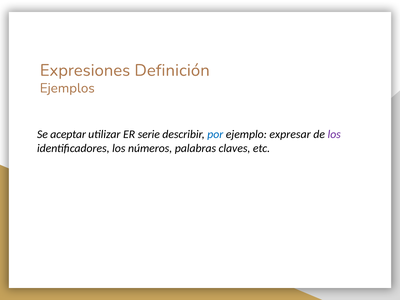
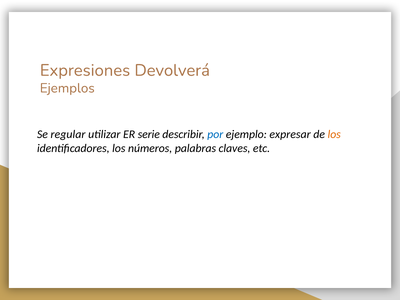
Definición: Definición -> Devolverá (172, 70)
aceptar: aceptar -> regular (68, 134)
los colour: purple -> orange (334, 134)
